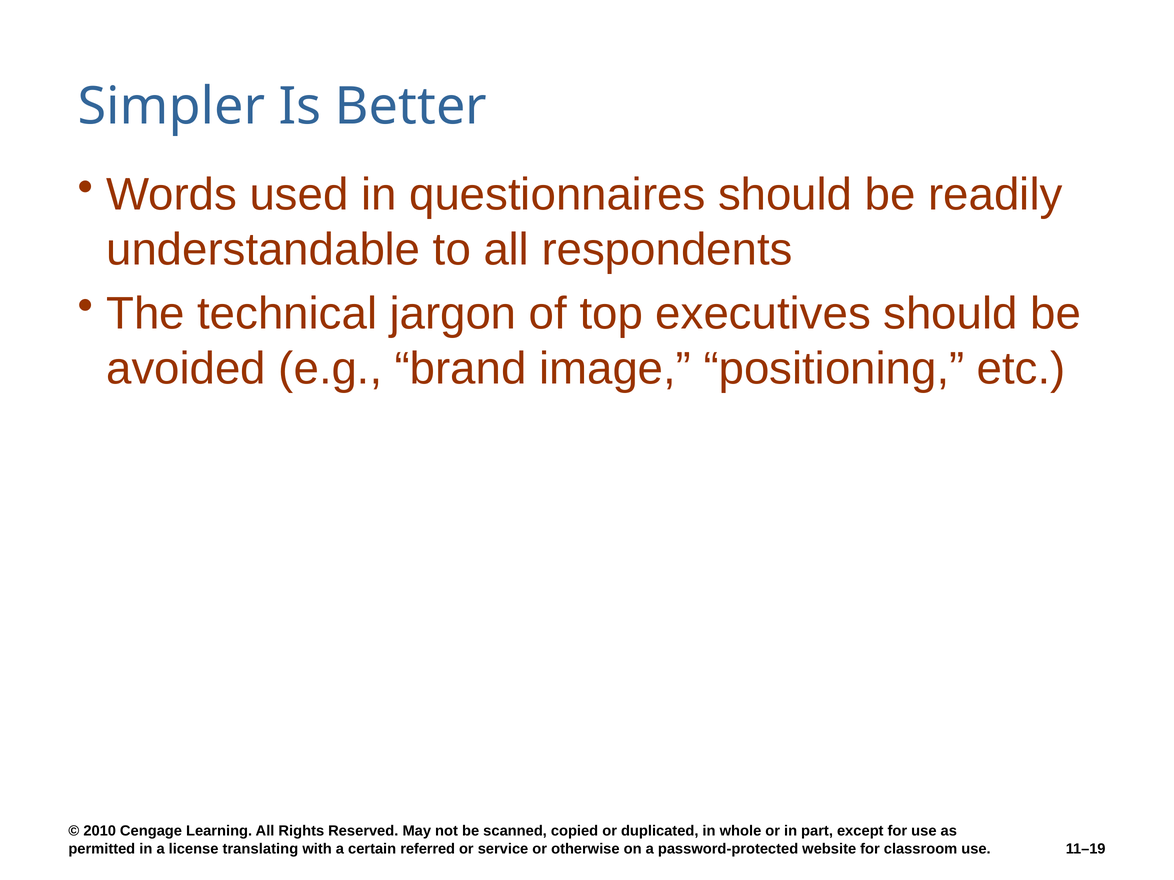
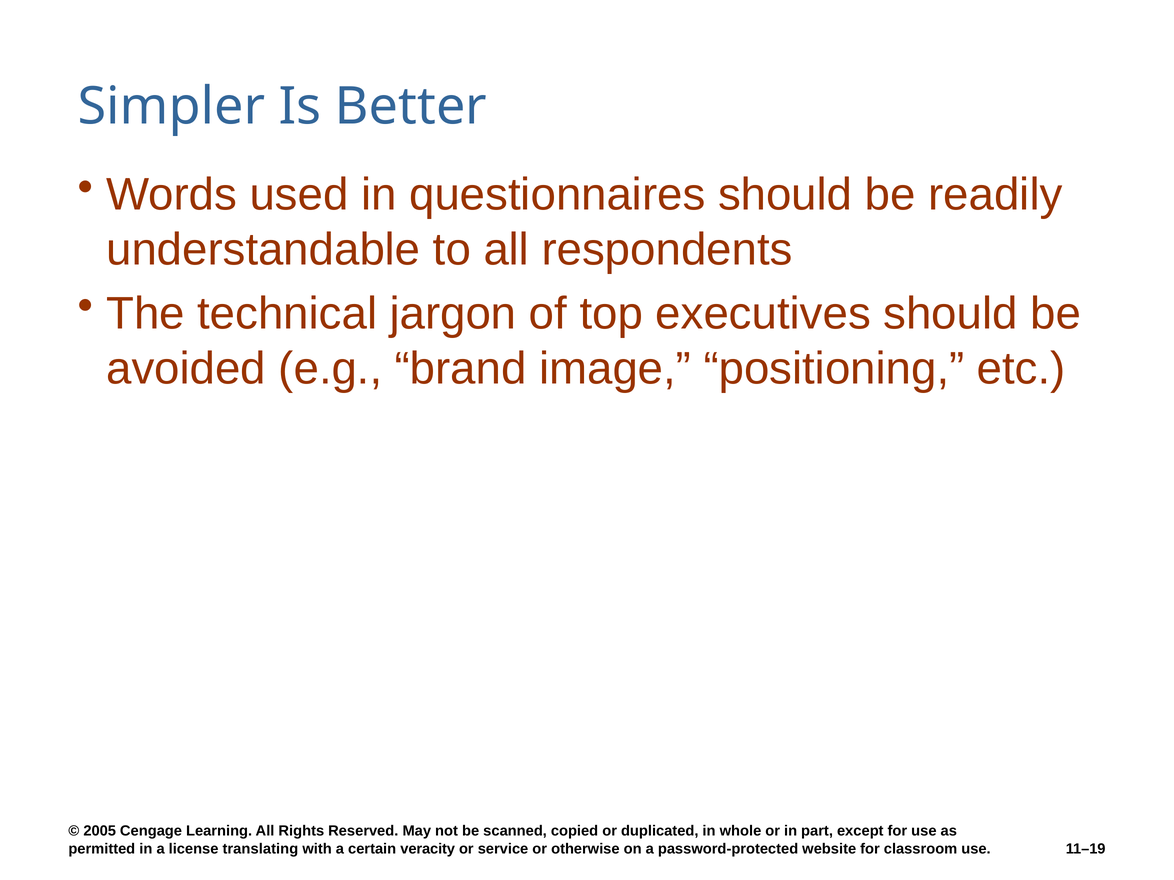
2010: 2010 -> 2005 (100, 832)
referred: referred -> veracity (428, 849)
